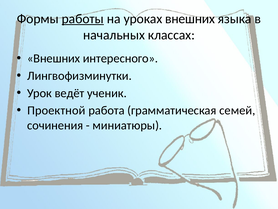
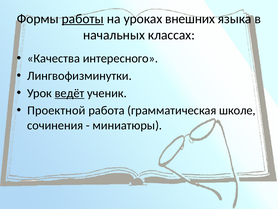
Внешних: Внешних -> Качества (54, 58)
ведёт underline: none -> present (70, 93)
семей: семей -> школе (237, 110)
